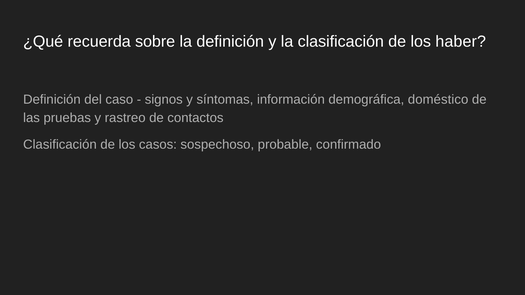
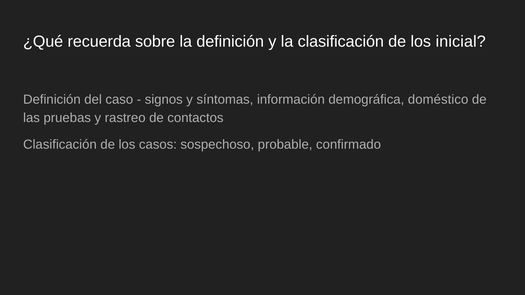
haber: haber -> inicial (461, 42)
